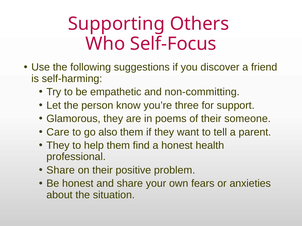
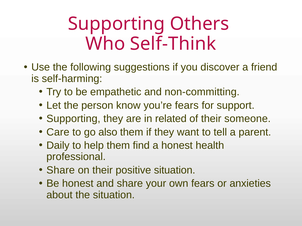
Self-Focus: Self-Focus -> Self-Think (173, 44)
you’re three: three -> fears (187, 106)
Glamorous: Glamorous -> Supporting (73, 119)
poems: poems -> related (171, 119)
They: They -> Daily (58, 146)
positive problem: problem -> situation (175, 171)
